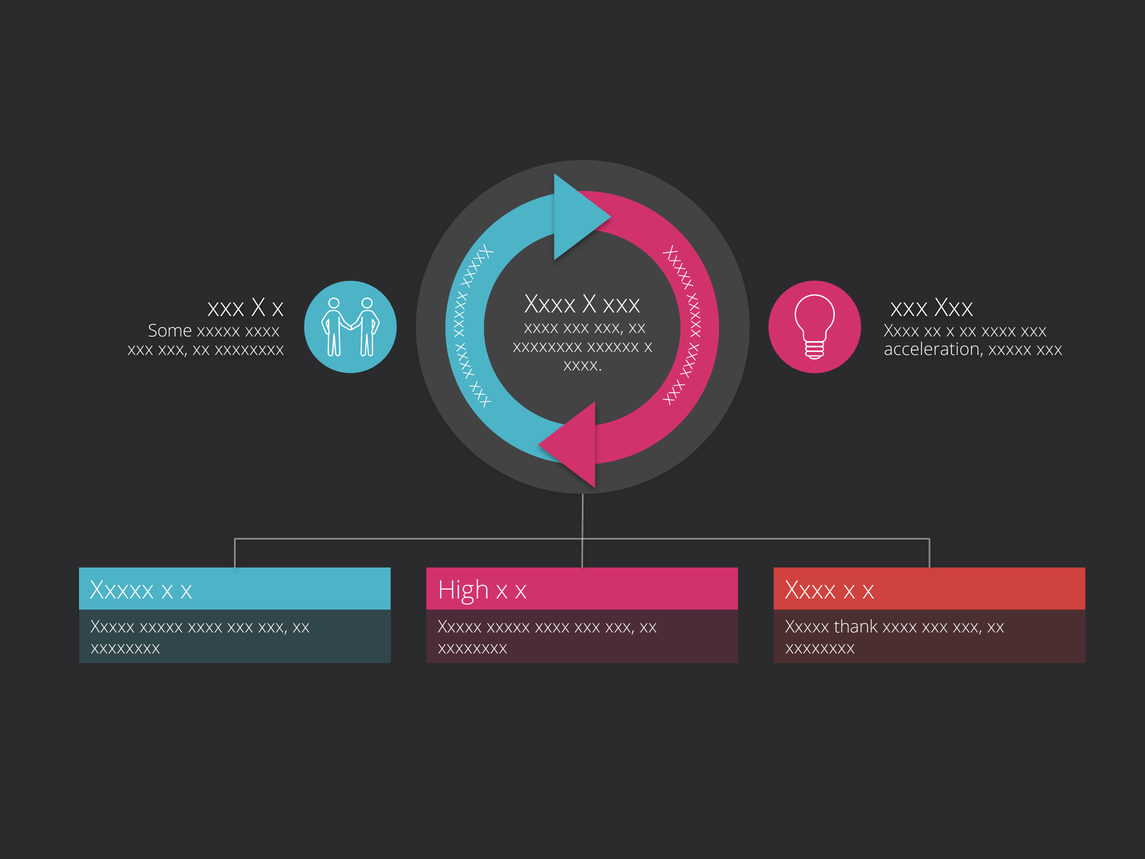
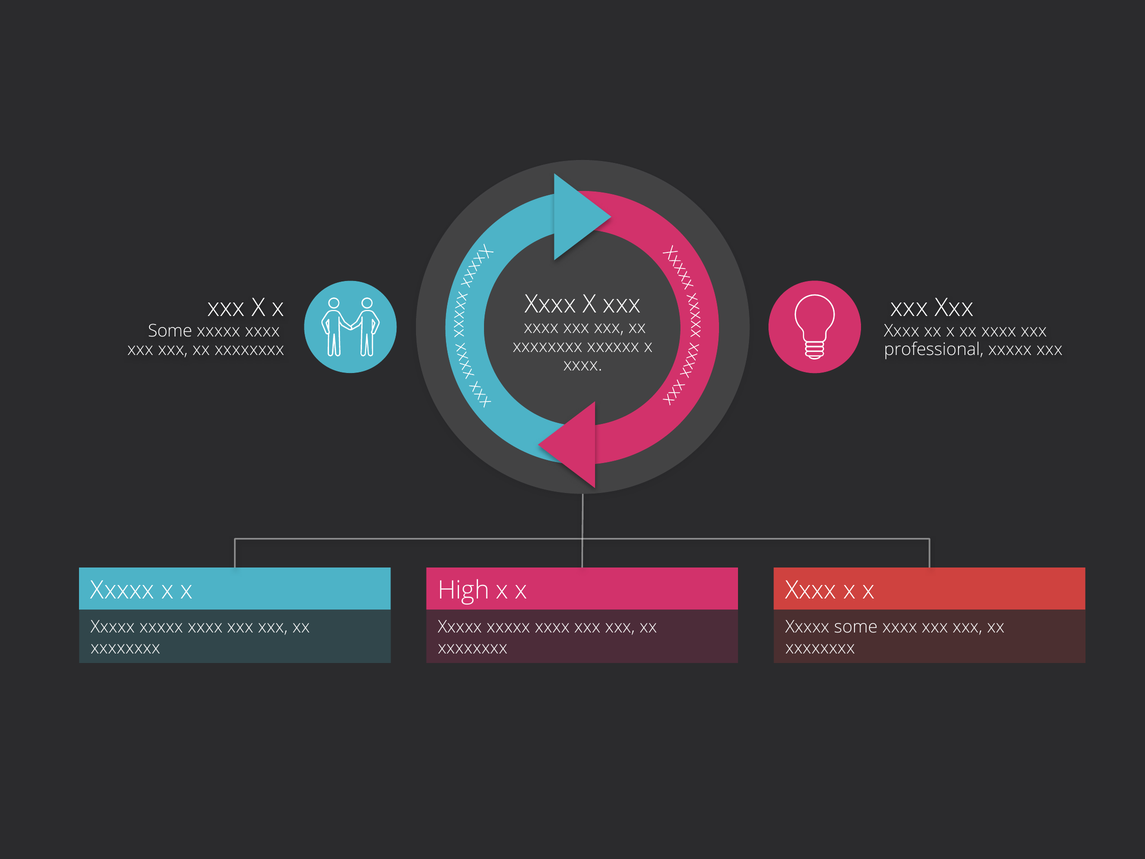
acceleration: acceleration -> professional (934, 350)
Xxxxx thank: thank -> some (856, 627)
